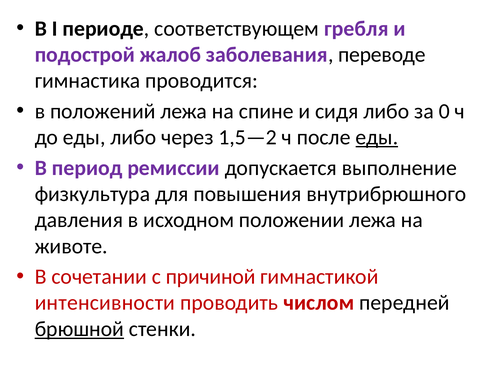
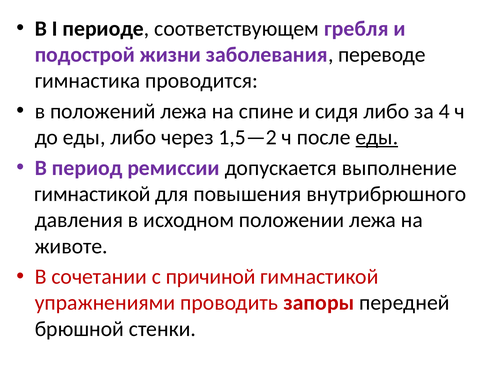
жалоб: жалоб -> жизни (170, 55)
0: 0 -> 4 (444, 111)
физкультура: физкультура -> гимнастикой (92, 194)
интенсивности: интенсивности -> упражнениями (105, 303)
числом: числом -> запоры (319, 303)
брюшной underline: present -> none (79, 329)
